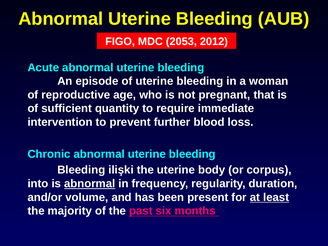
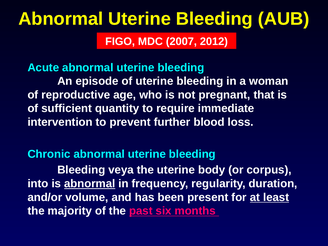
2053: 2053 -> 2007 (181, 42)
ilişki: ilişki -> veya (121, 170)
